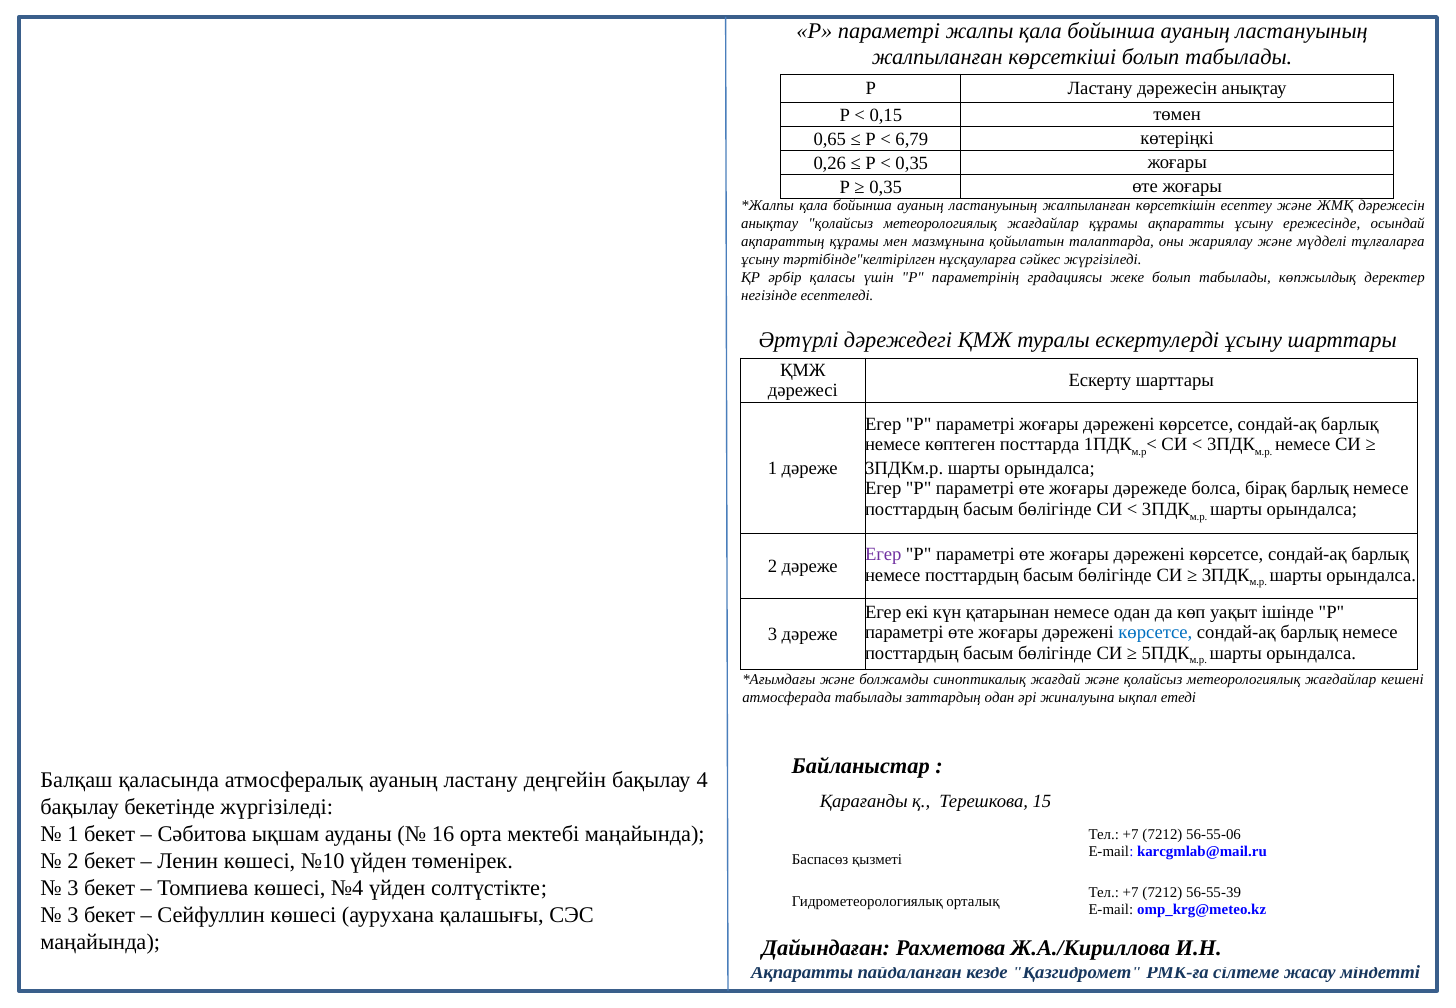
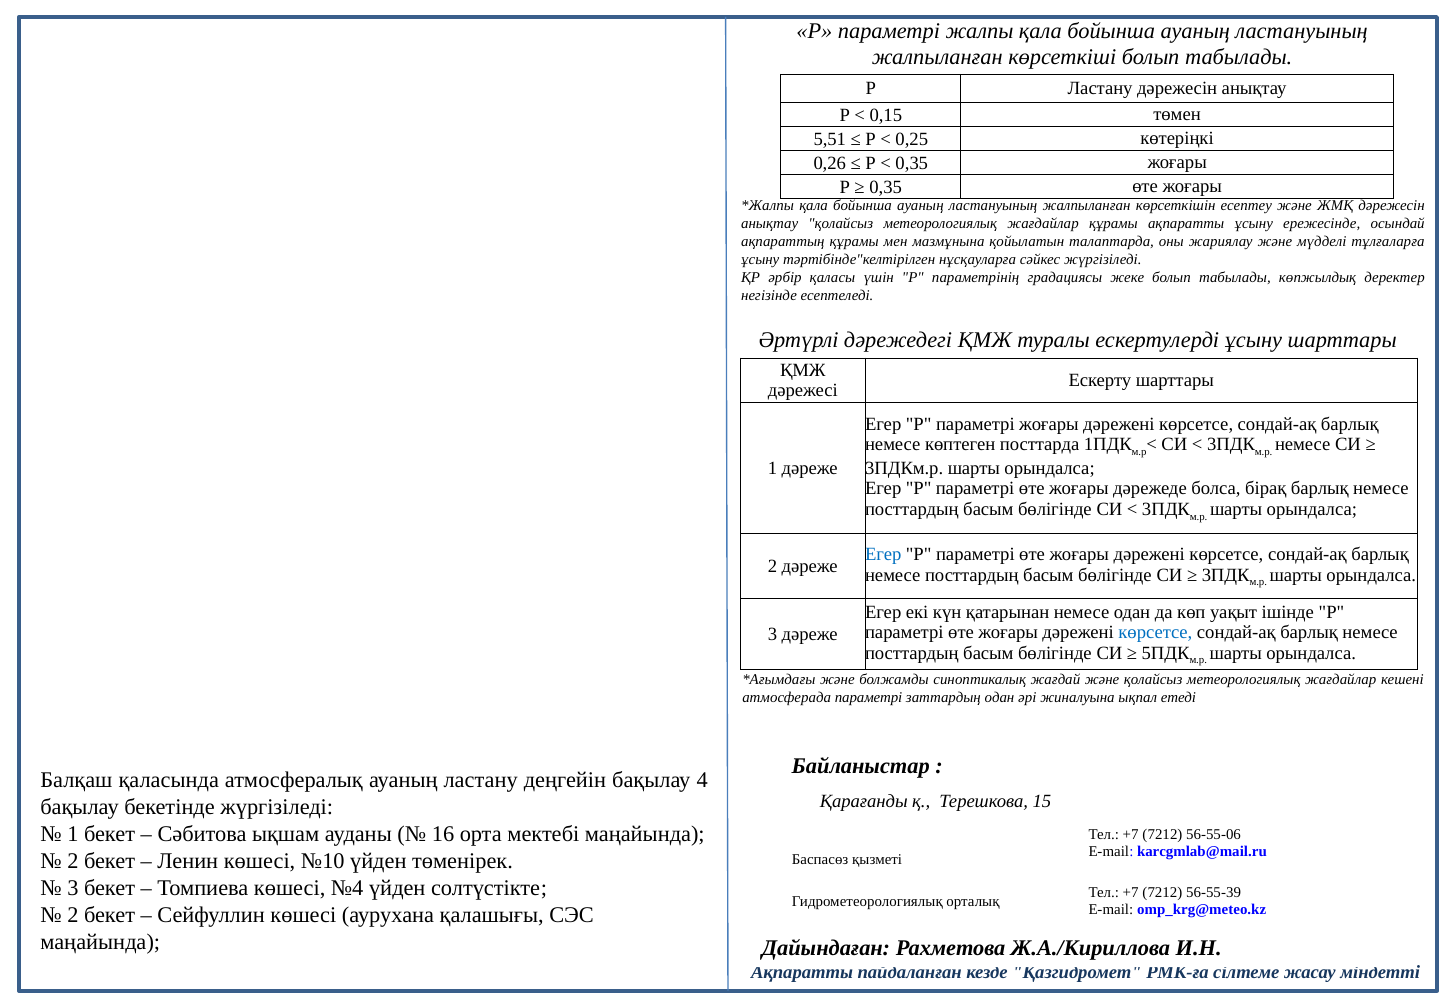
0,65: 0,65 -> 5,51 (830, 139)
6,79: 6,79 -> 0,25 (912, 139)
Егер colour: purple -> blue (883, 554)
атмосферада табылады: табылады -> параметрі (869, 698)
3: 3 -> 2 (73, 915)
